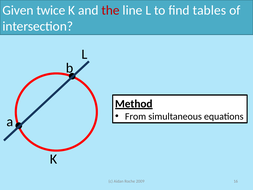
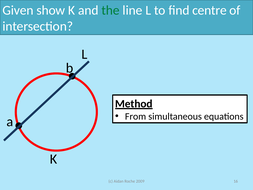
twice: twice -> show (51, 10)
the colour: red -> green (111, 10)
tables: tables -> centre (209, 10)
